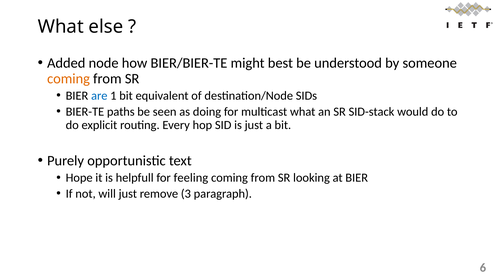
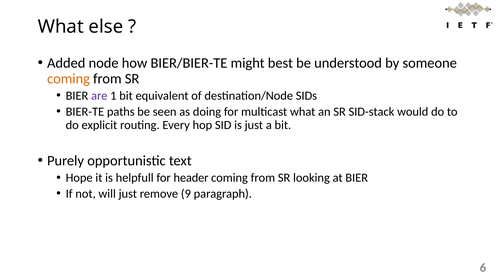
are colour: blue -> purple (99, 96)
feeling: feeling -> header (191, 178)
3: 3 -> 9 (186, 194)
